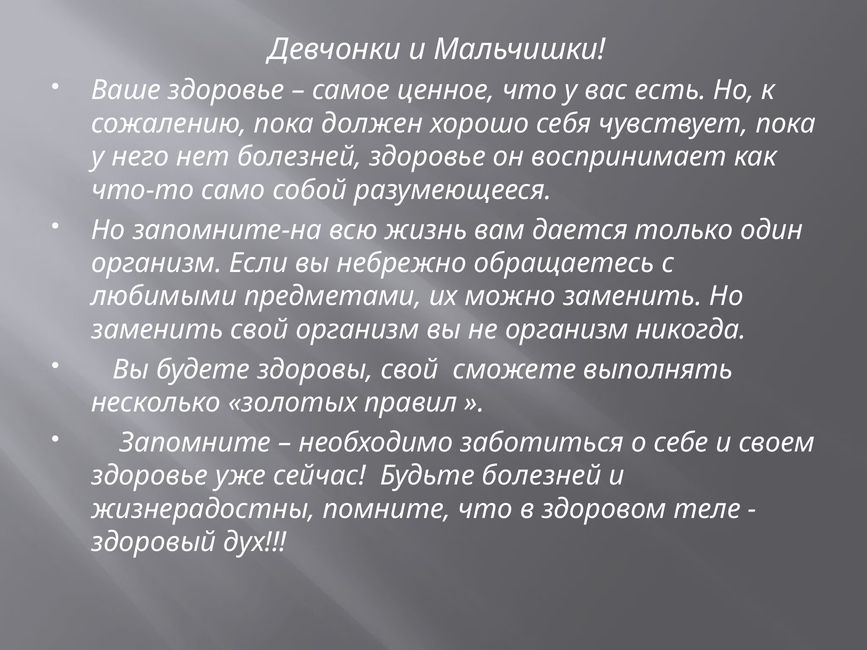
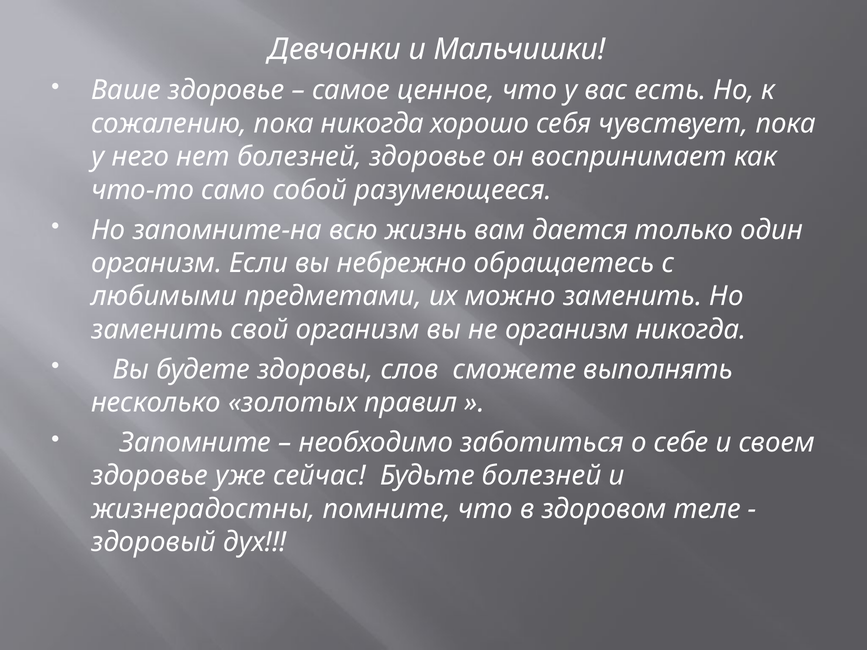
пока должен: должен -> никогда (373, 124)
здоровы свой: свой -> слов (410, 370)
